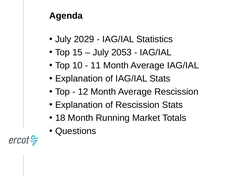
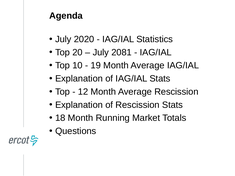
2029: 2029 -> 2020 (84, 39)
15: 15 -> 20 (77, 52)
2053: 2053 -> 2081 (122, 52)
11: 11 -> 19 (96, 66)
